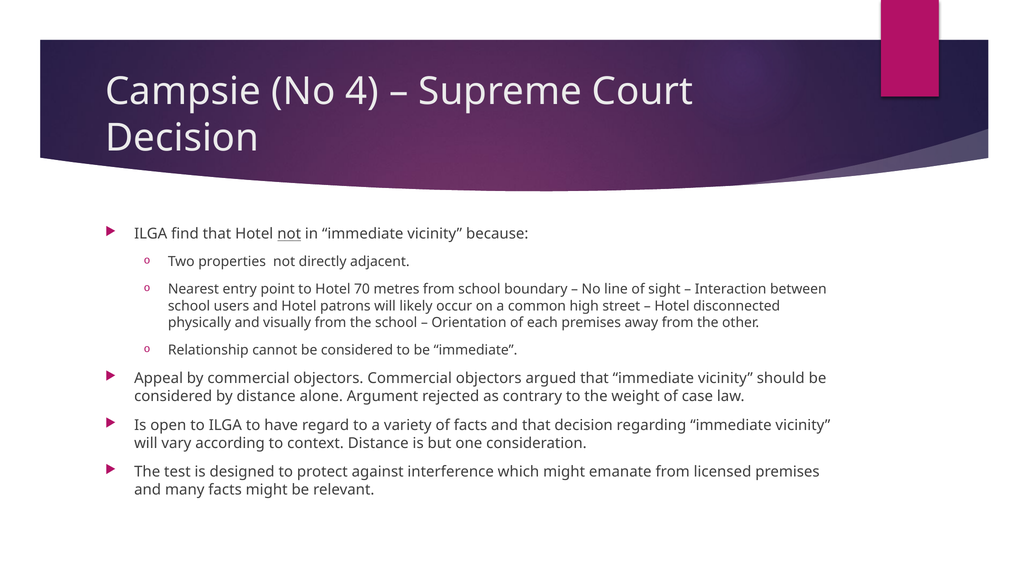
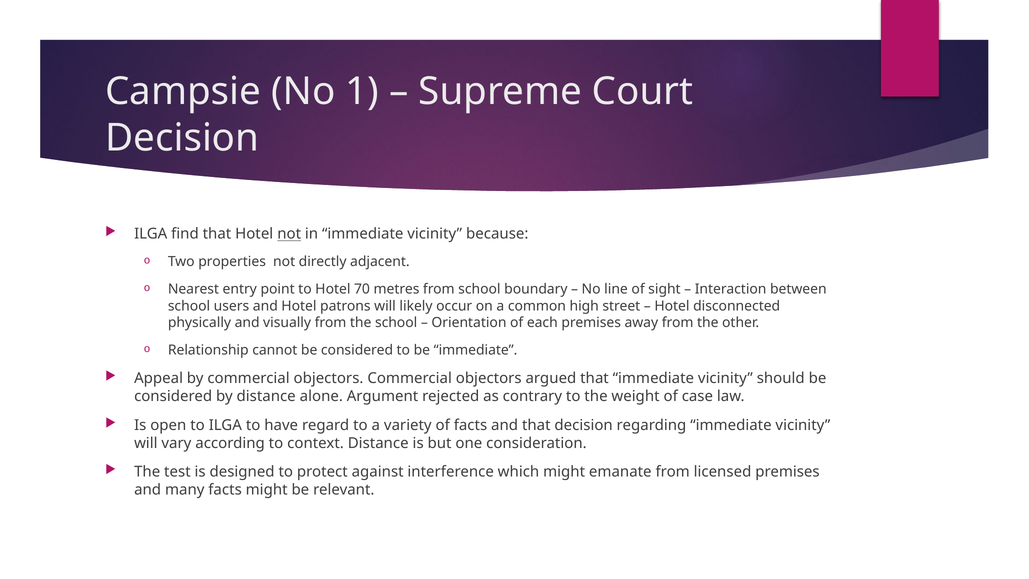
4: 4 -> 1 (362, 92)
